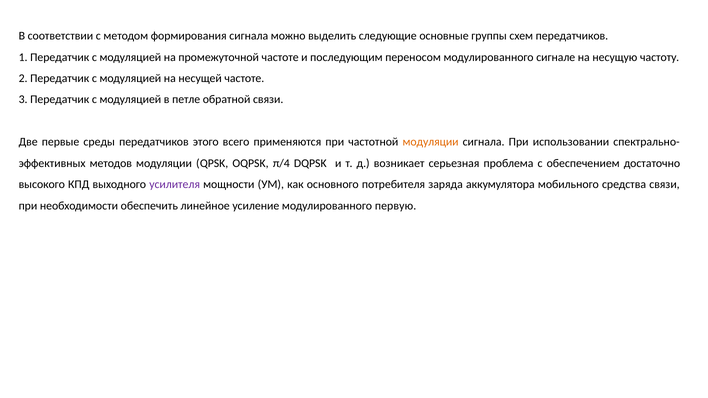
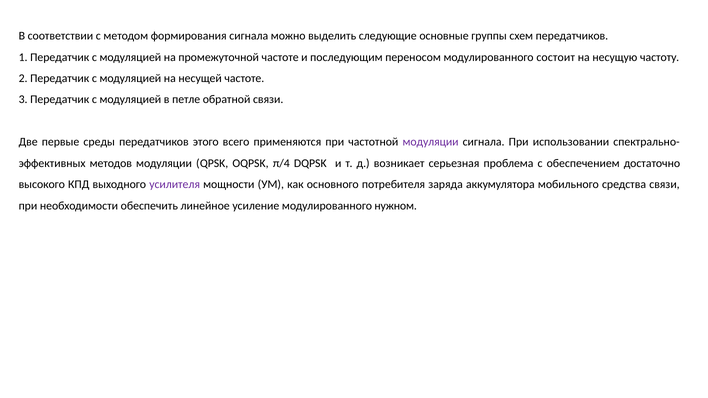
сигнале: сигнале -> состоит (556, 57)
модуляции colour: orange -> purple (431, 142)
первую: первую -> нужном (396, 206)
